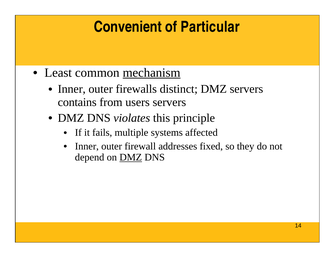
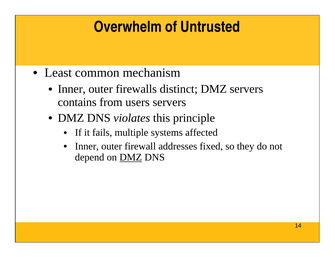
Convenient: Convenient -> Overwhelm (128, 27)
Particular: Particular -> Untrusted (210, 27)
mechanism underline: present -> none (152, 73)
